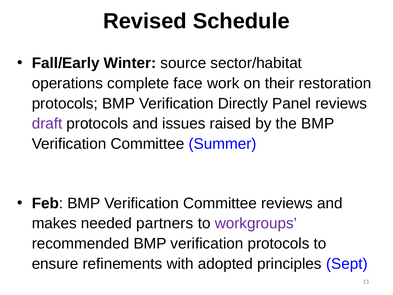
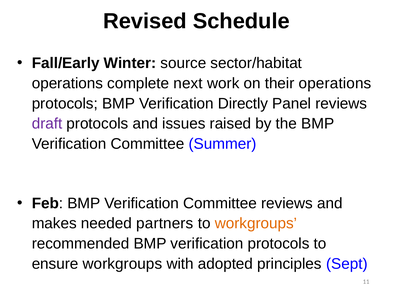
face: face -> next (188, 83)
their restoration: restoration -> operations (335, 83)
workgroups colour: purple -> orange (256, 223)
ensure refinements: refinements -> workgroups (122, 264)
